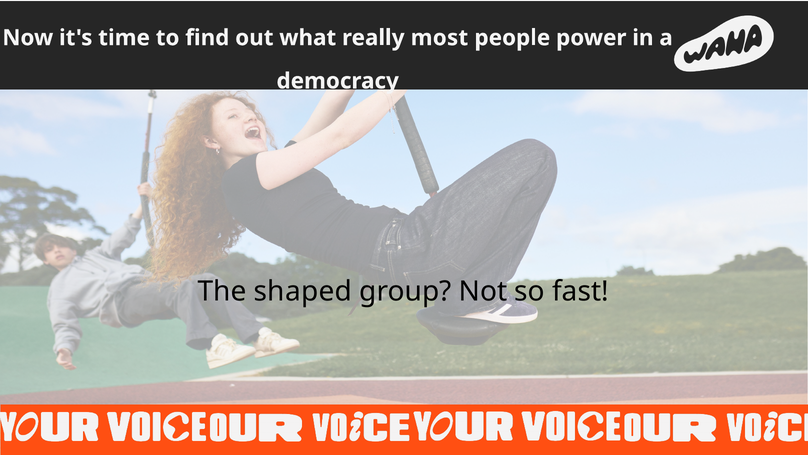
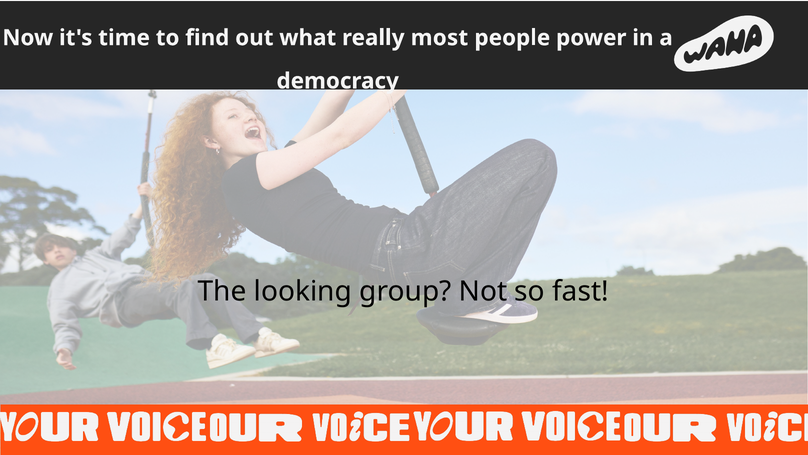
shaped: shaped -> looking (303, 291)
